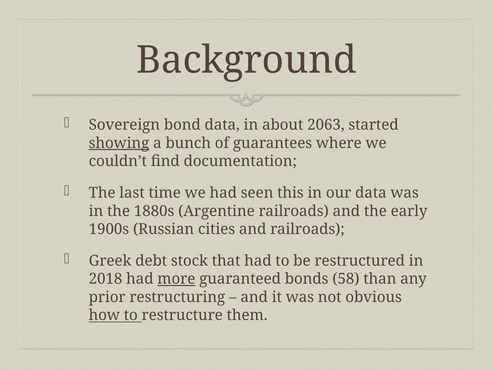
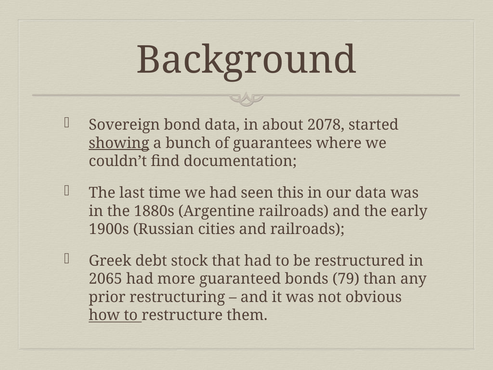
2063: 2063 -> 2078 (326, 125)
2018: 2018 -> 2065 (106, 279)
more underline: present -> none (176, 279)
58: 58 -> 79 (346, 279)
